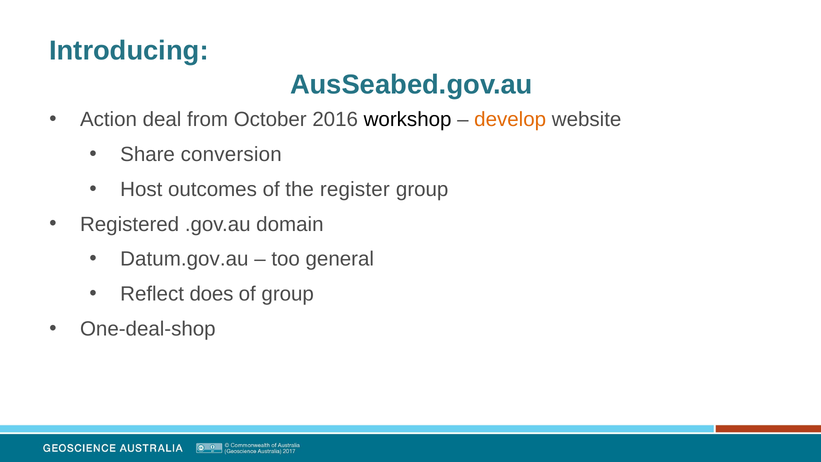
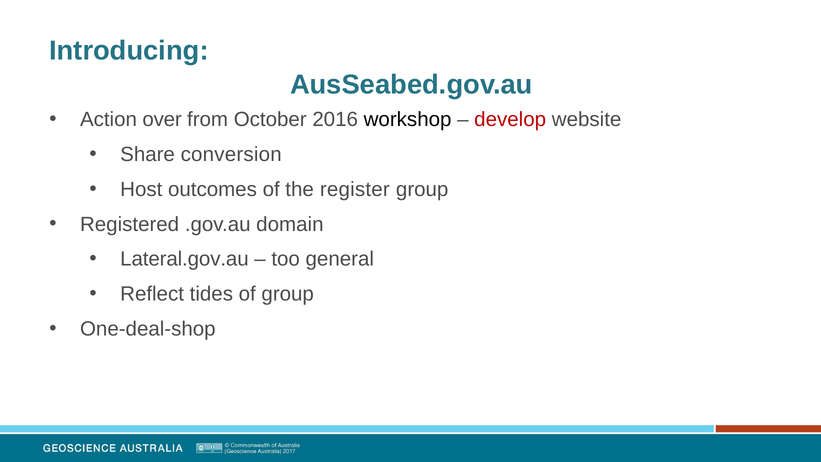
deal: deal -> over (162, 119)
develop colour: orange -> red (510, 119)
Datum.gov.au: Datum.gov.au -> Lateral.gov.au (184, 259)
does: does -> tides (211, 294)
